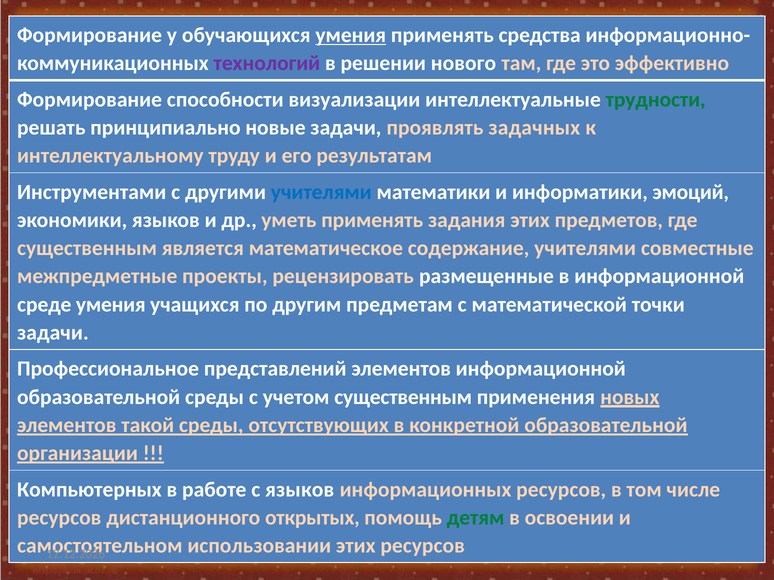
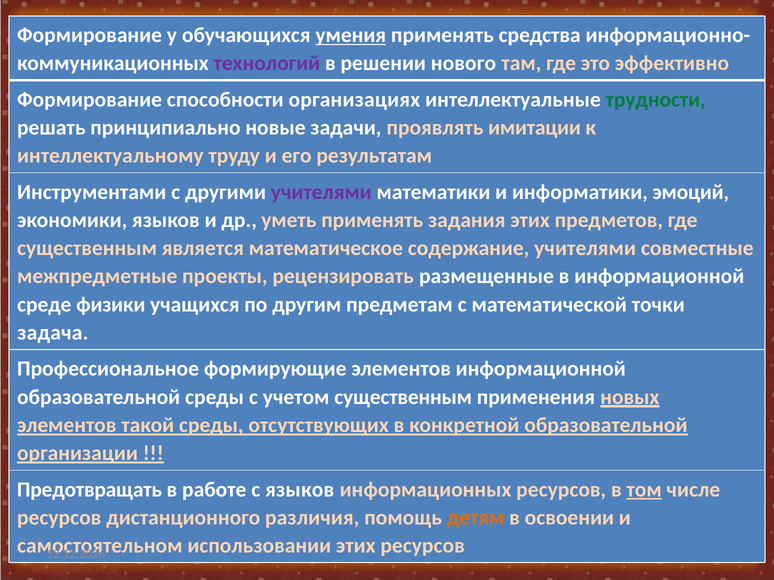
визуализации: визуализации -> организациях (354, 100)
задачных: задачных -> имитации (535, 128)
учителями colour: blue -> purple (321, 192)
среде умения: умения -> физики (111, 305)
задачи: задачи -> задача (53, 333)
представлений: представлений -> формирующие (275, 369)
Компьютерных: Компьютерных -> Предотвращать (90, 490)
том underline: none -> present (644, 490)
открытых: открытых -> различия (312, 518)
детям colour: green -> orange (476, 518)
